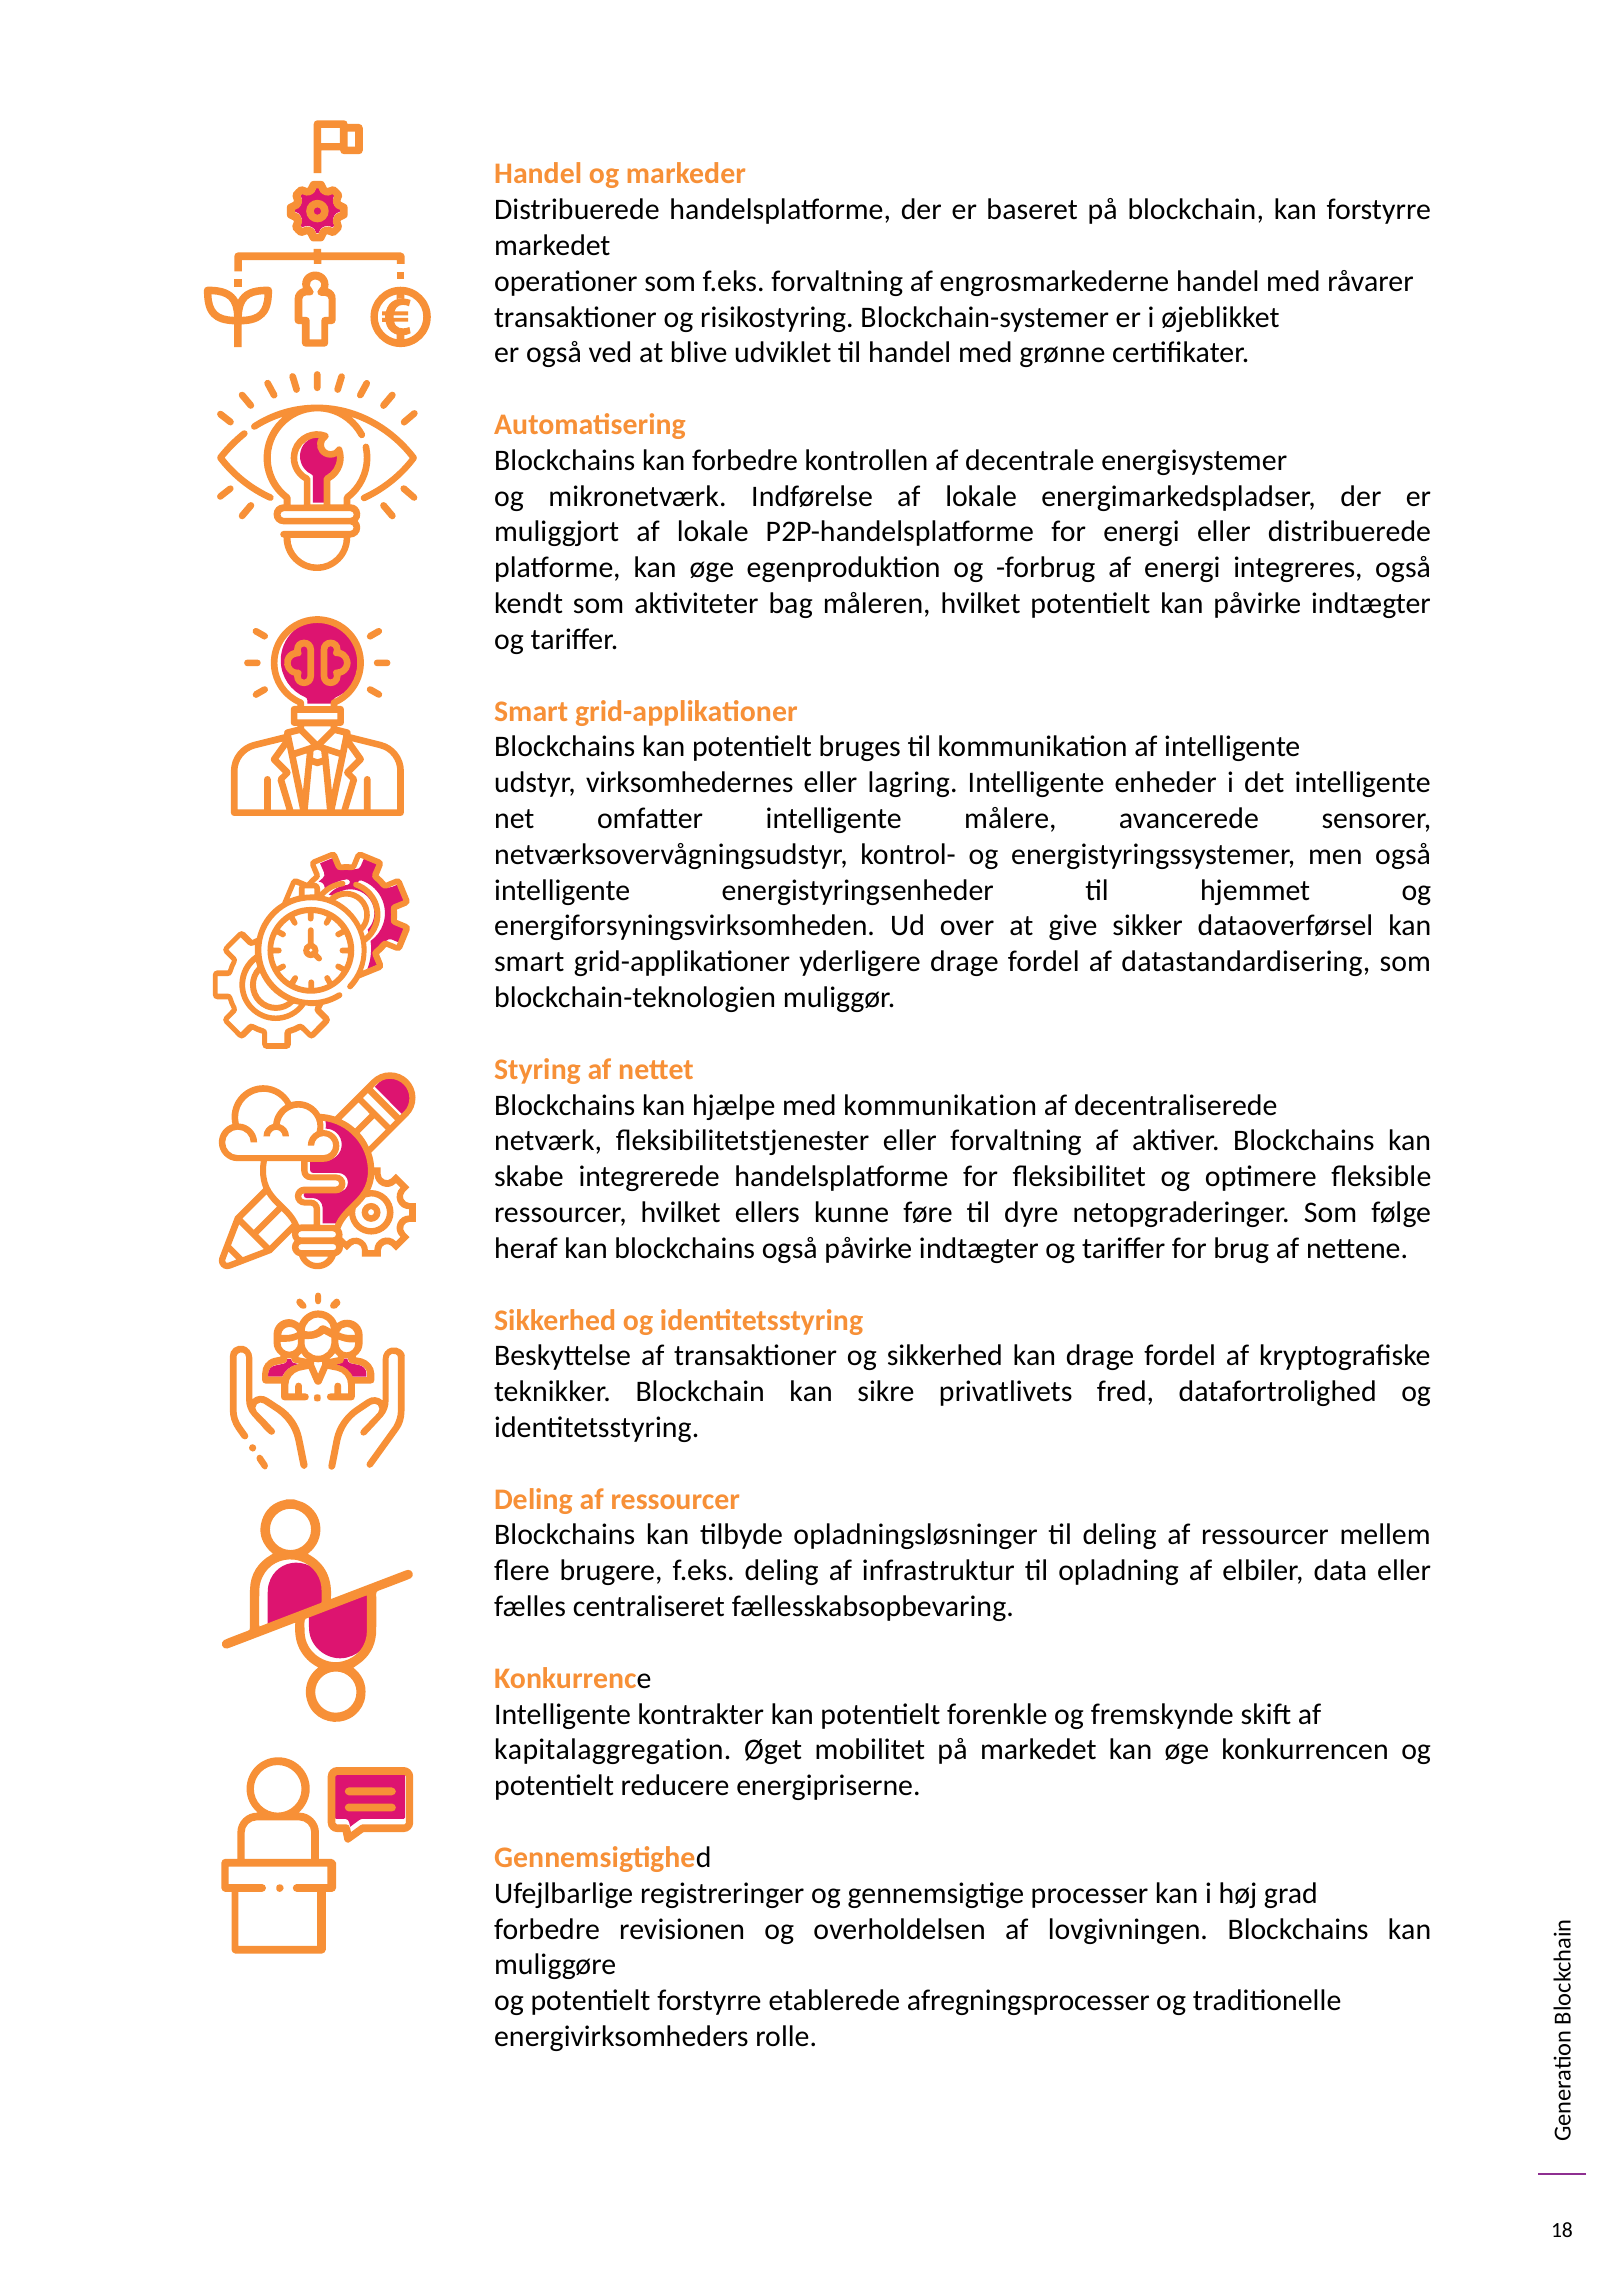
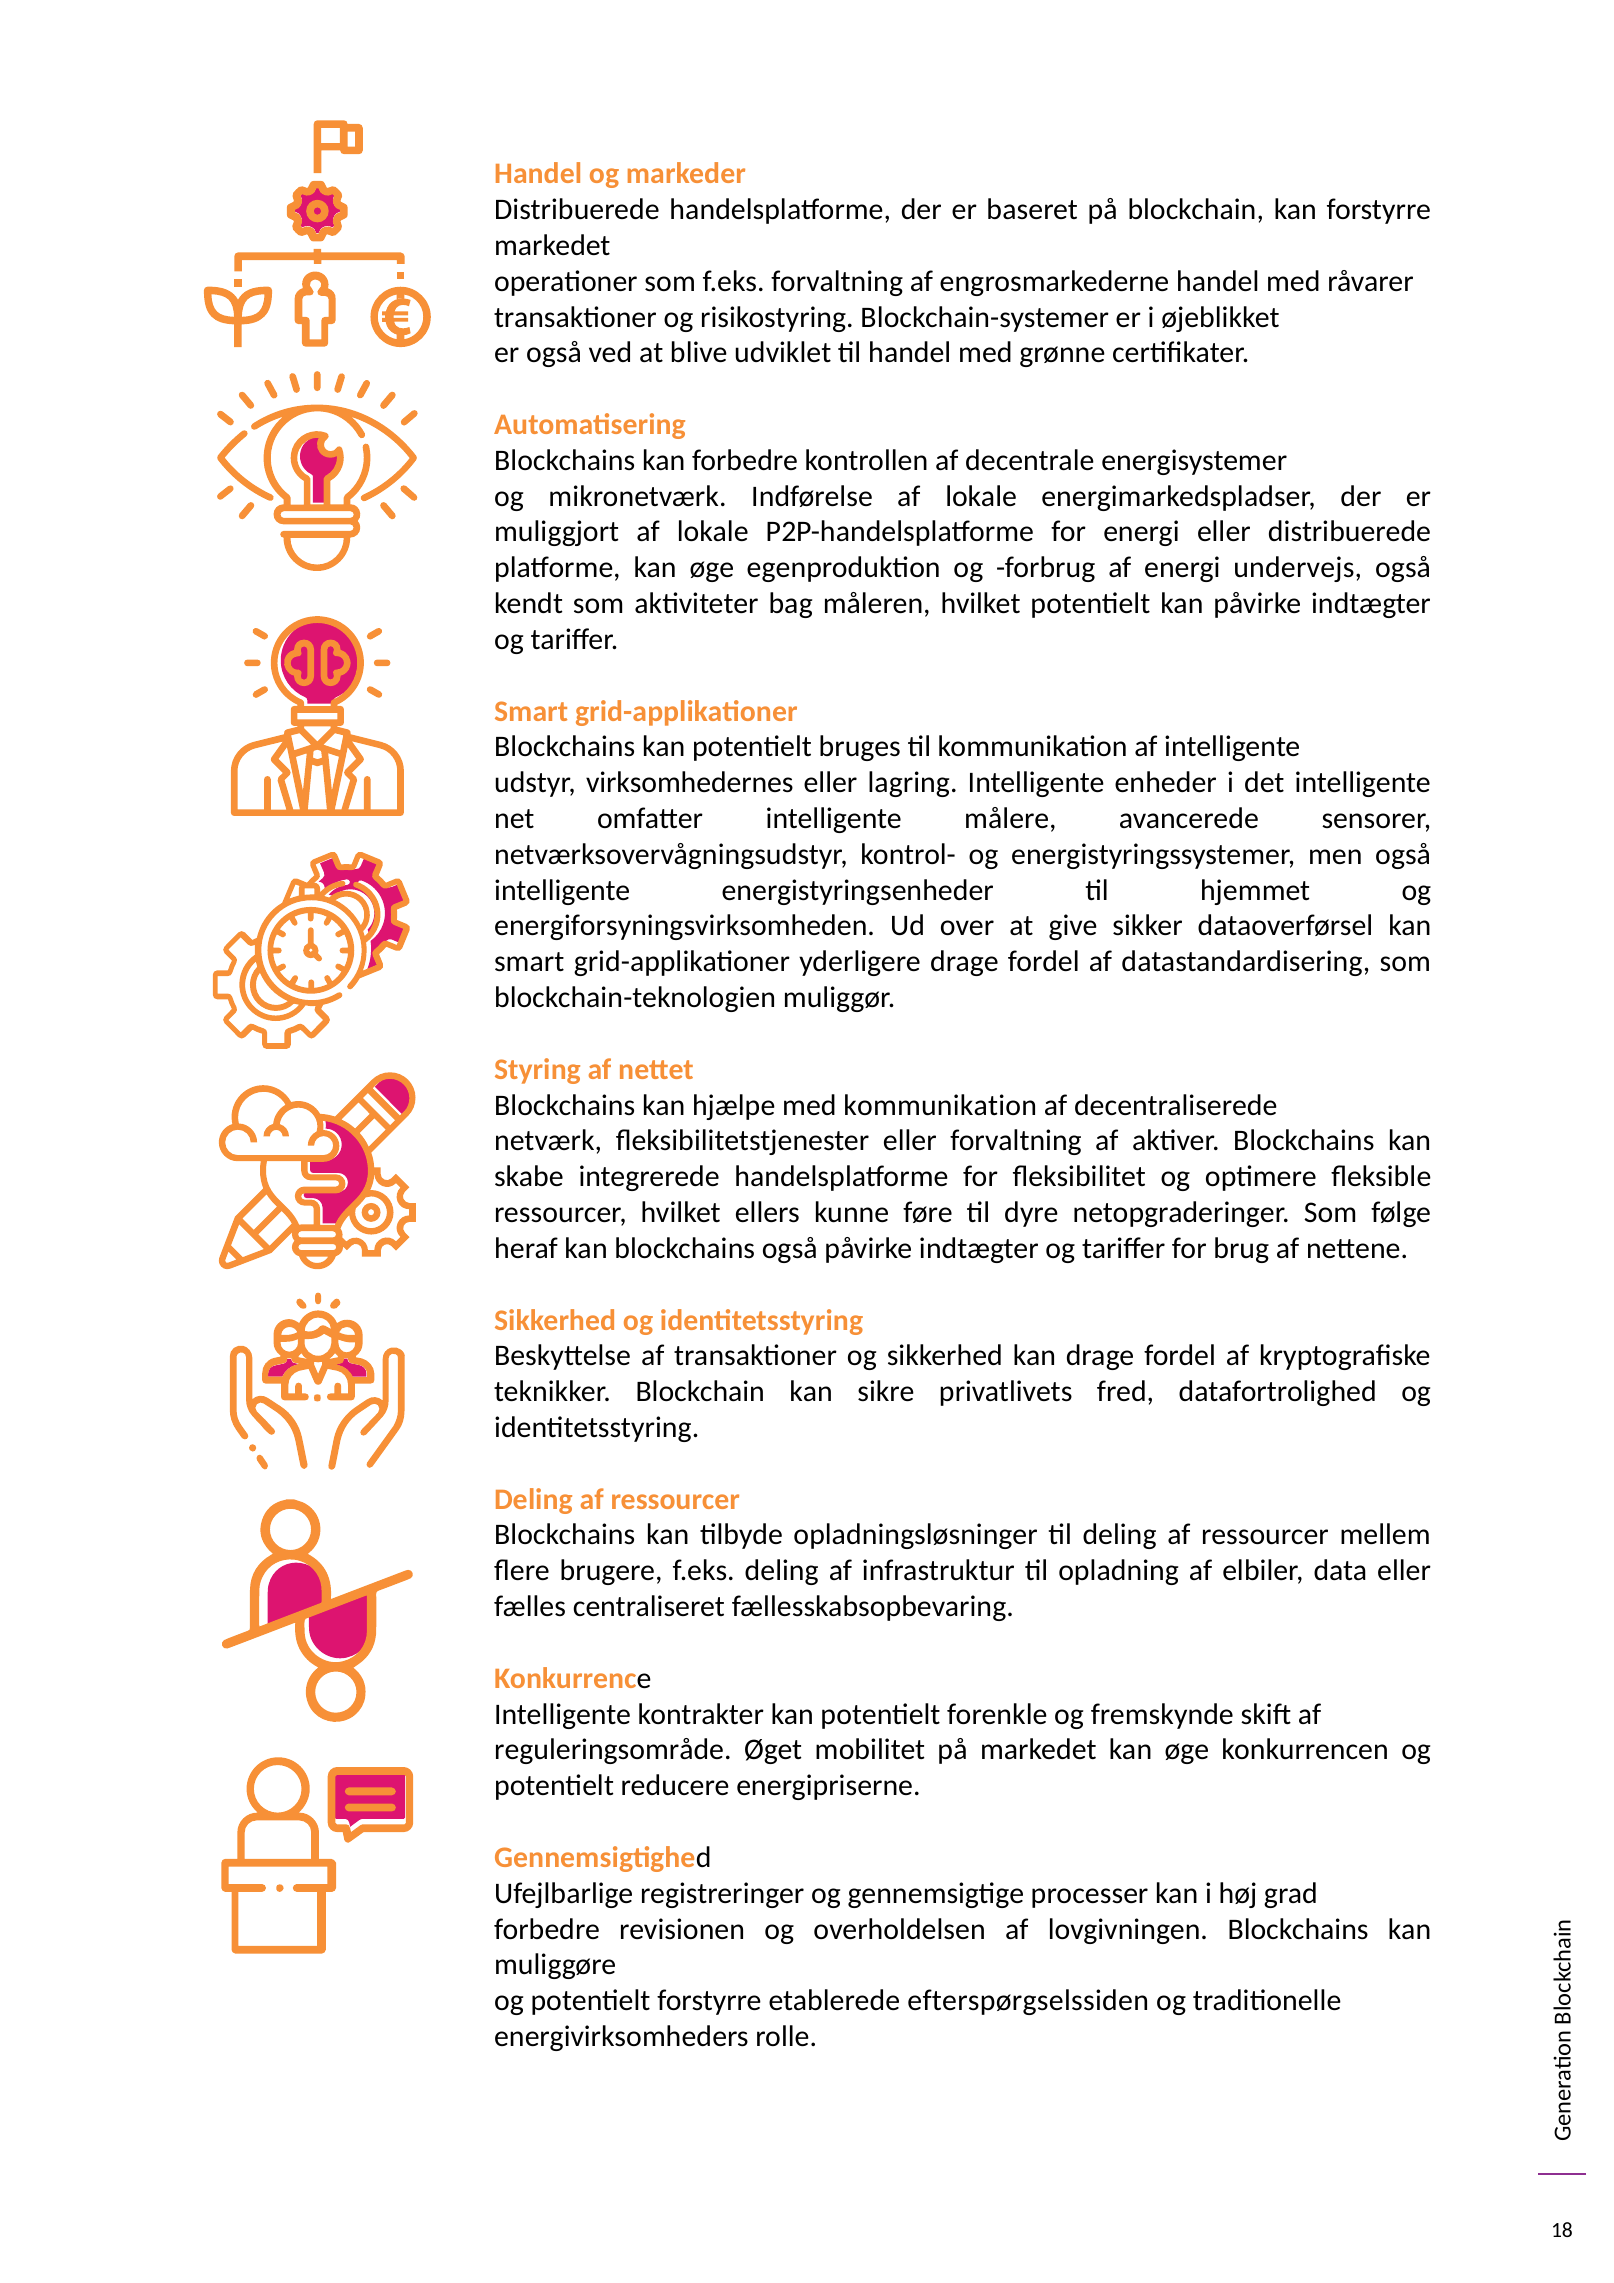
integreres: integreres -> undervejs (1298, 568)
kapitalaggregation: kapitalaggregation -> reguleringsområde (613, 1750)
afregningsprocesser: afregningsprocesser -> efterspørgselssiden (1028, 2001)
